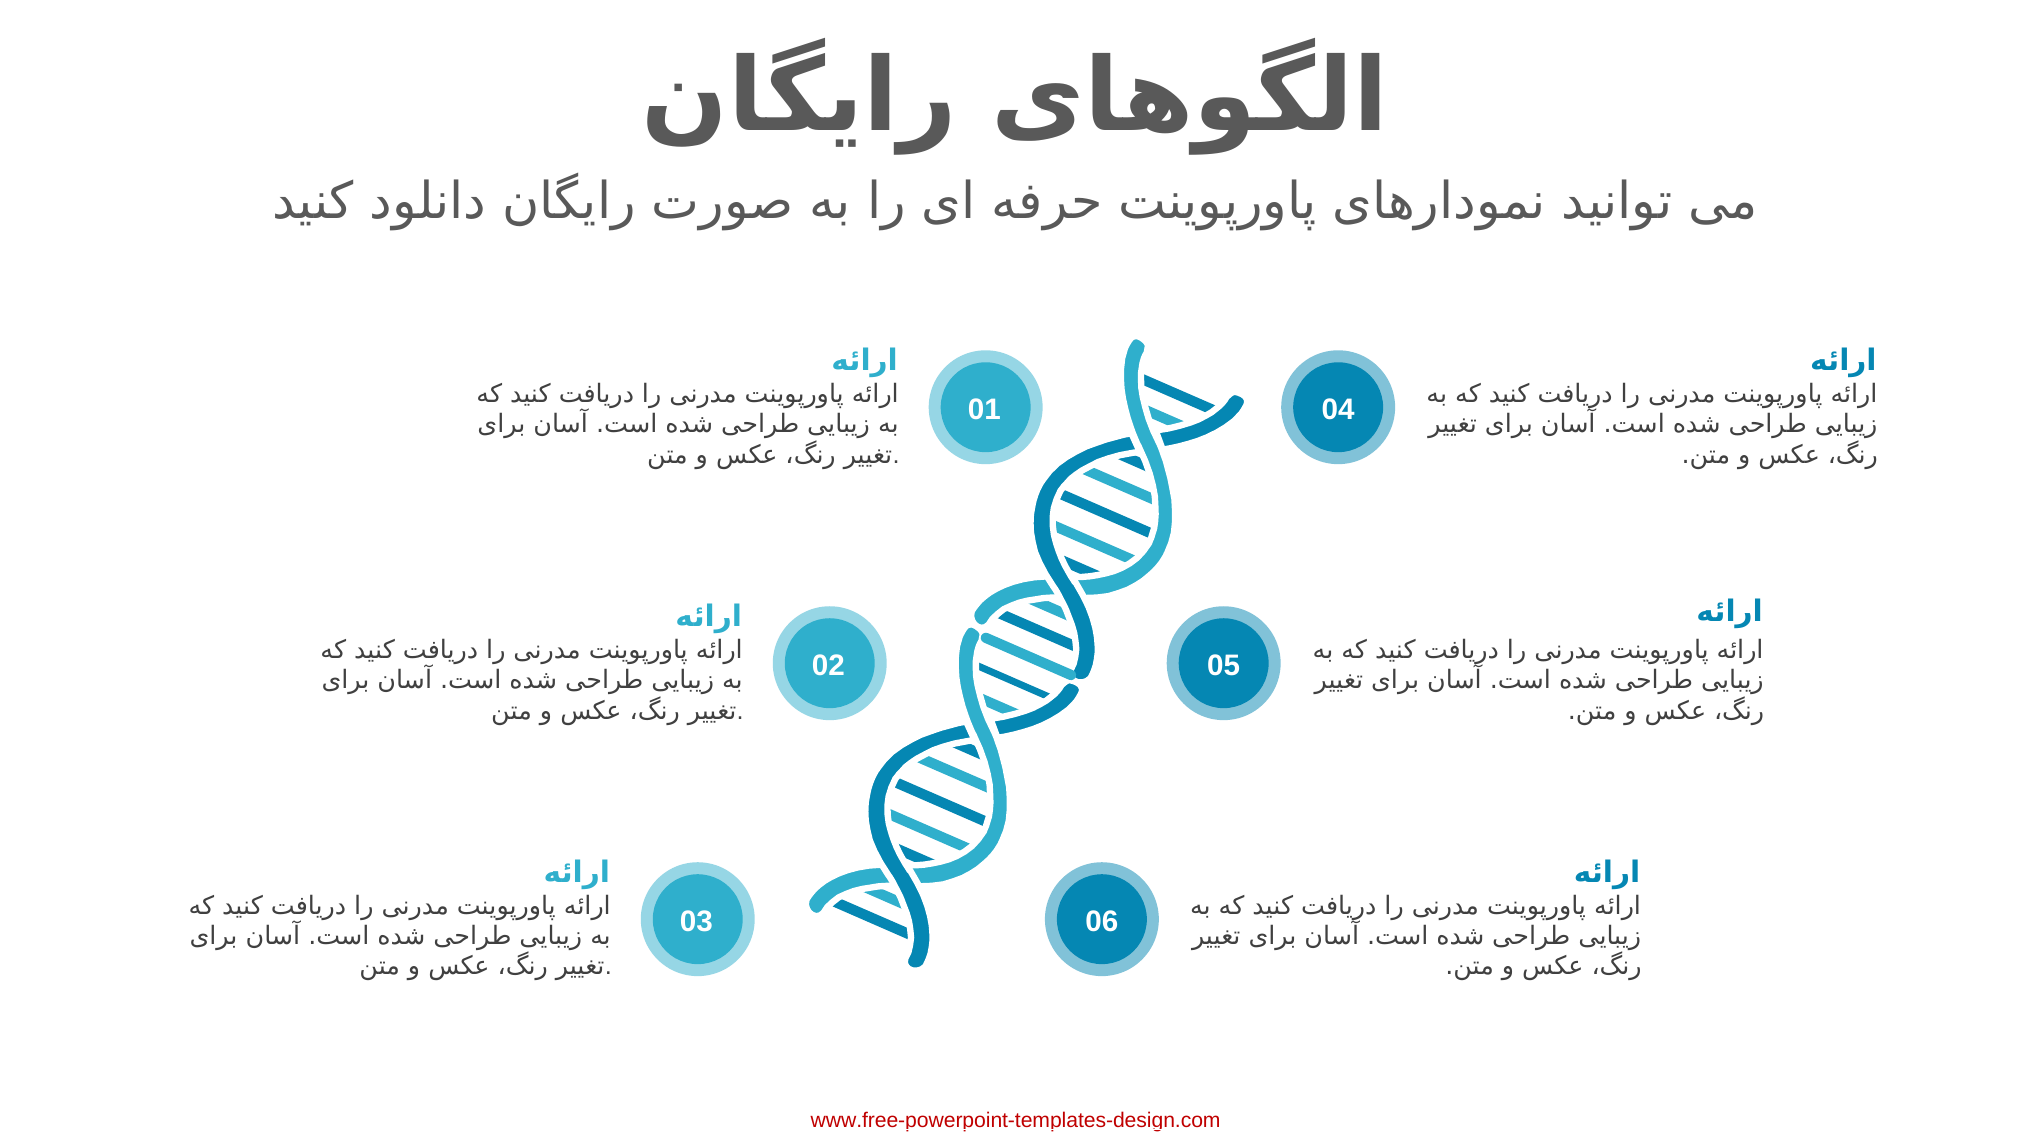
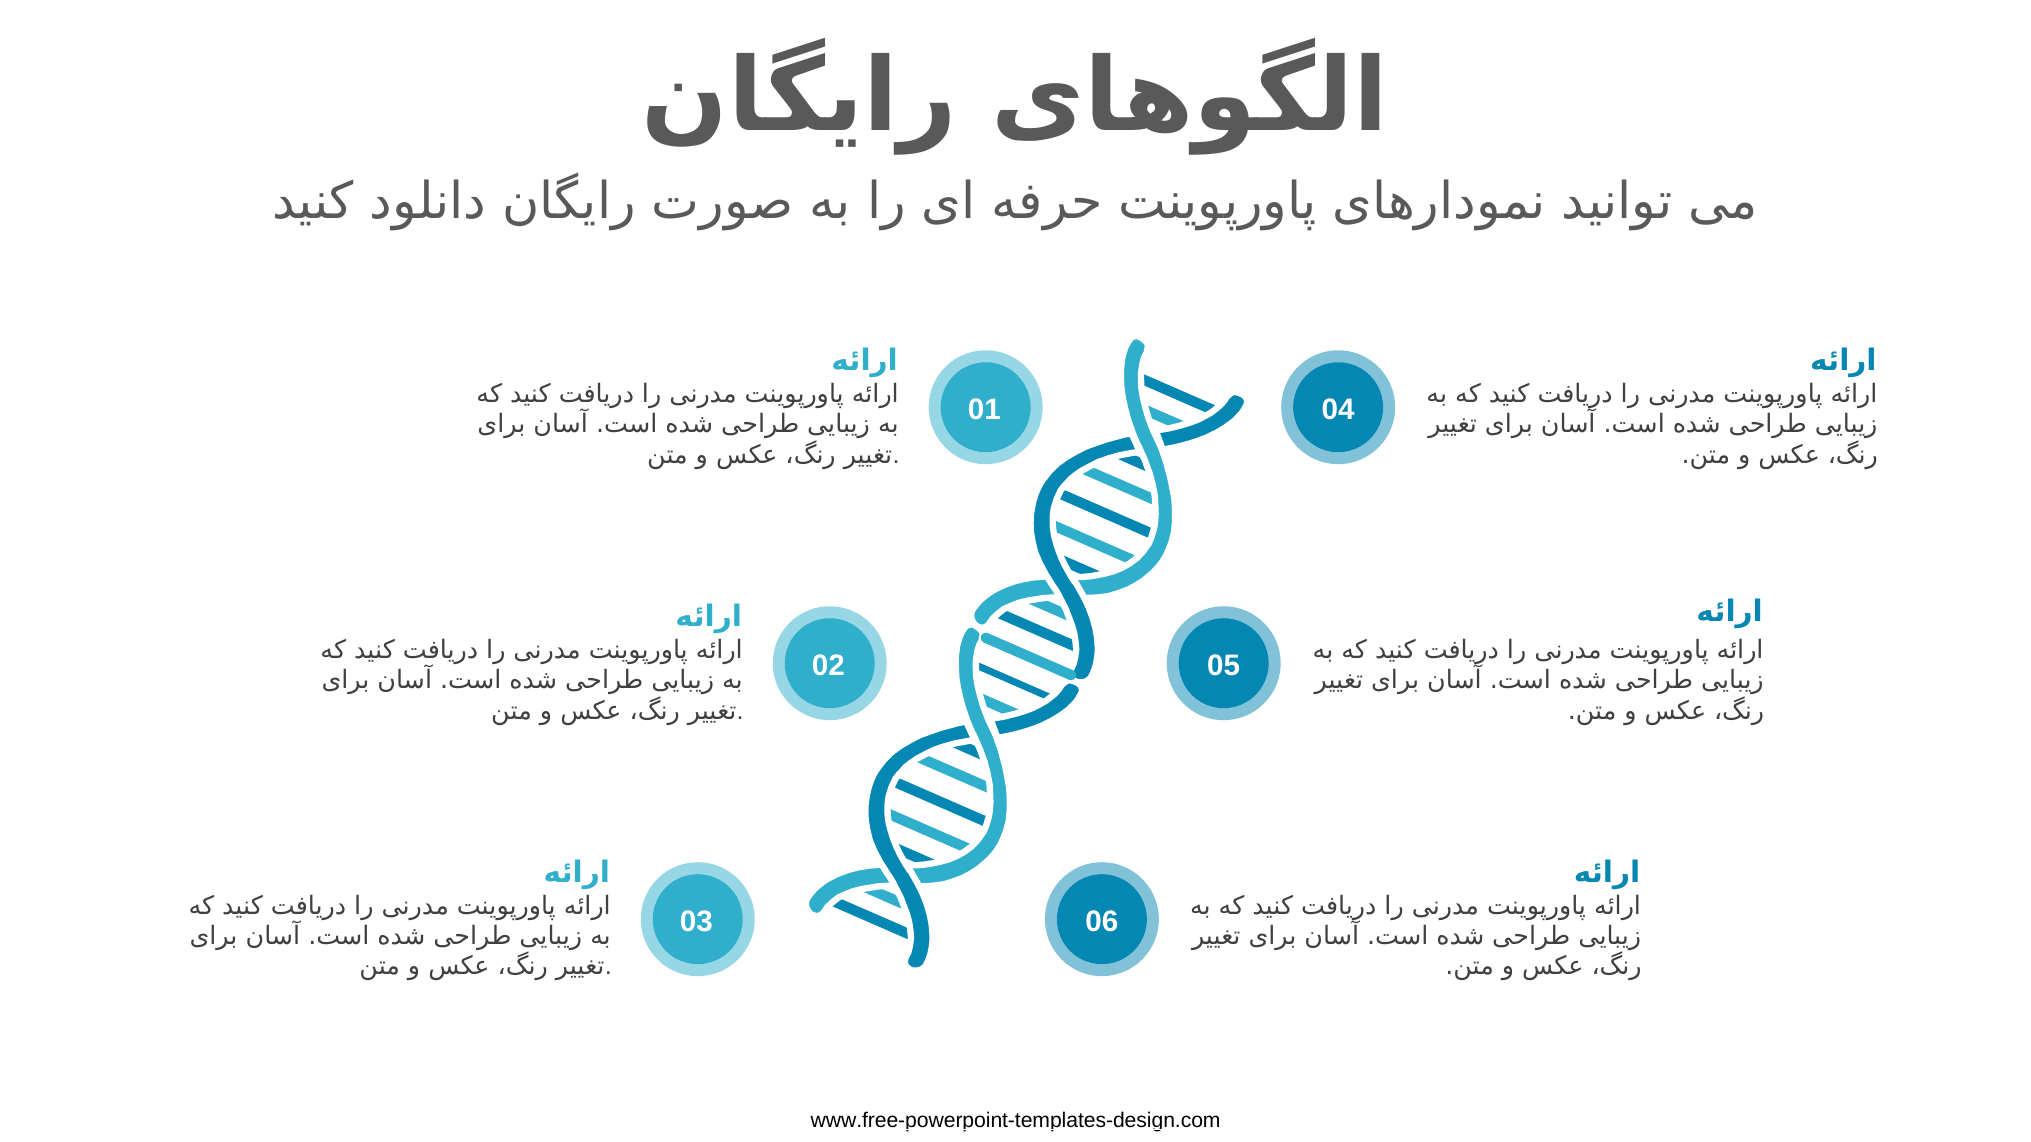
www.free-powerpoint-templates-design.com colour: red -> black (1016, 1121)
